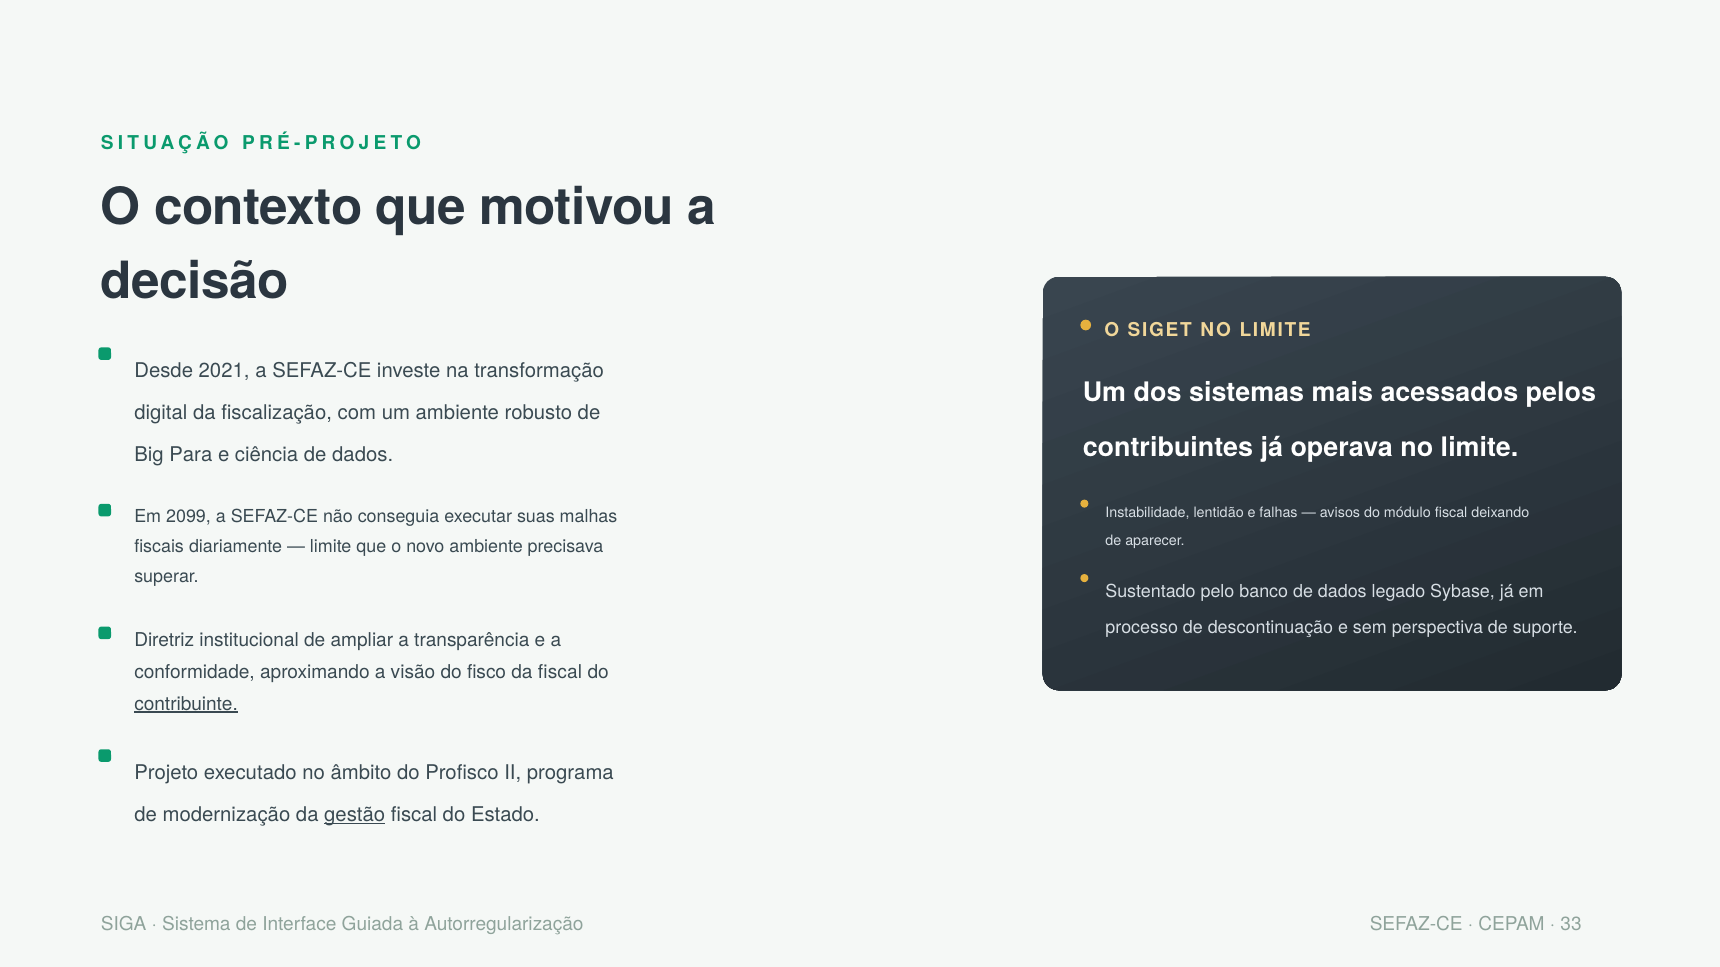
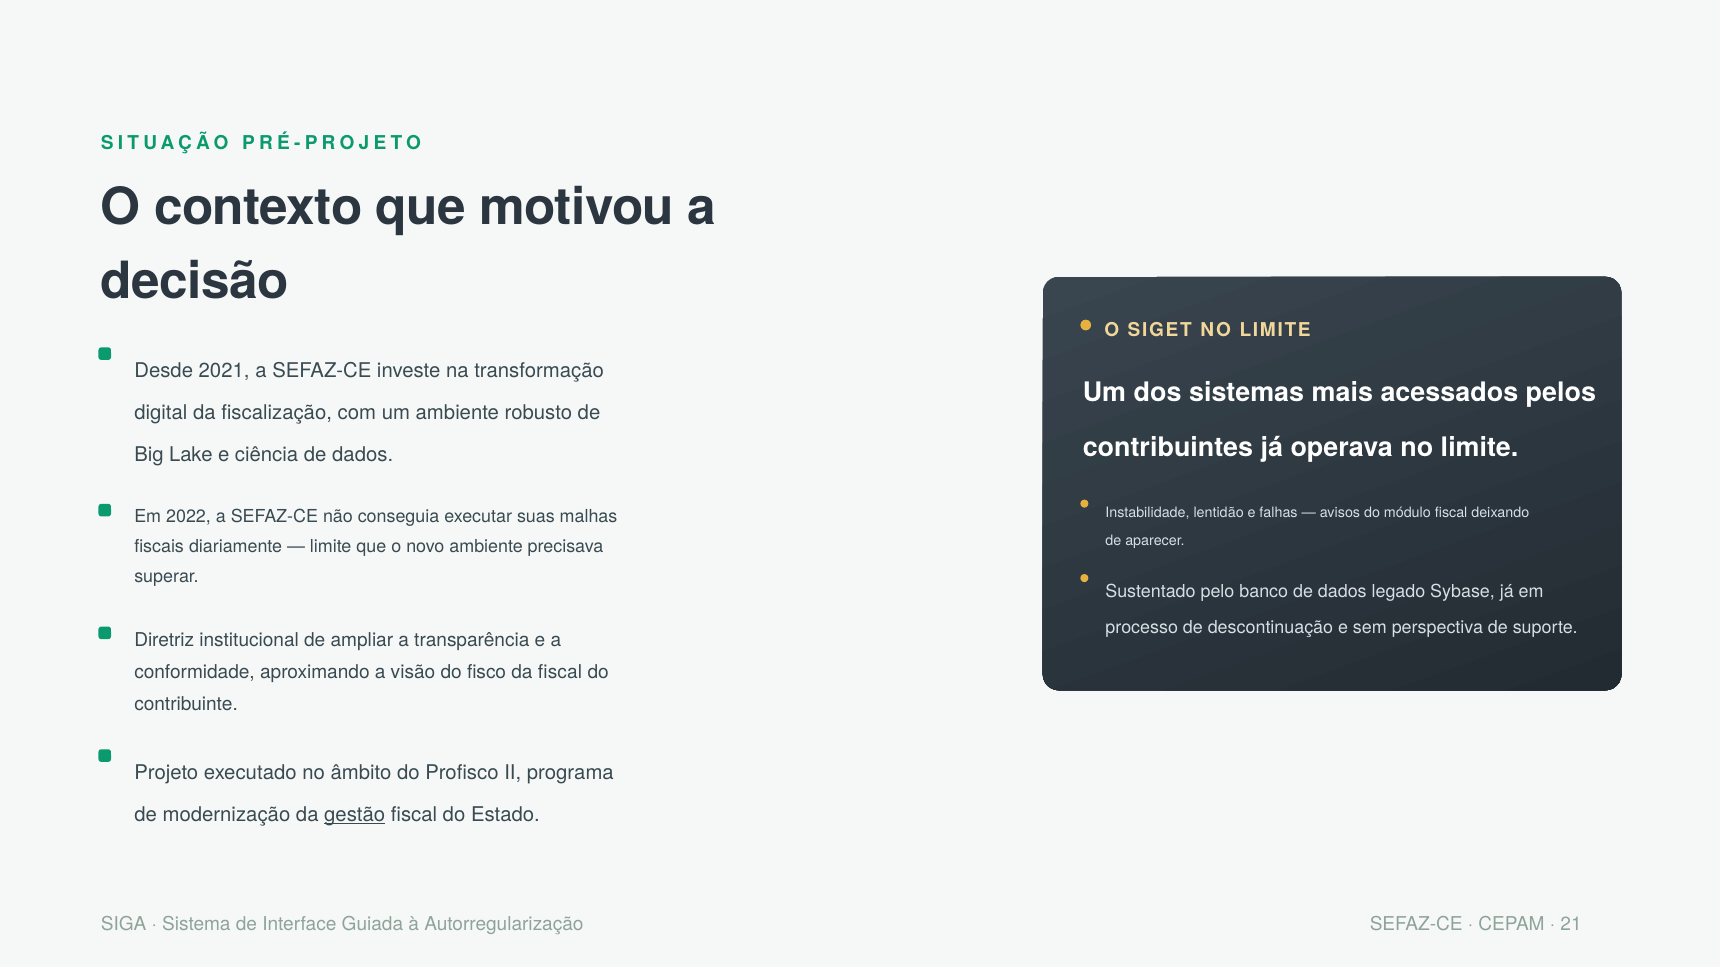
Para: Para -> Lake (191, 455)
2099: 2099 -> 2022 (189, 517)
contribuinte underline: present -> none (186, 704)
33: 33 -> 21 (1571, 925)
